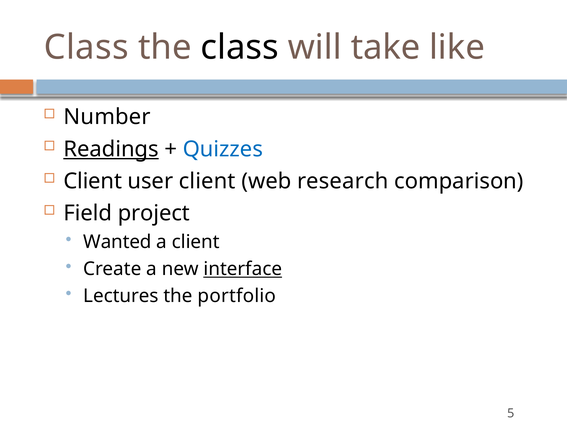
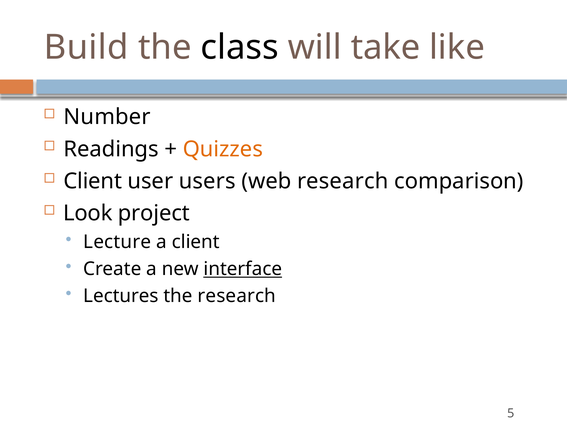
Class: Class -> Build (86, 47)
Readings underline: present -> none (111, 149)
Quizzes colour: blue -> orange (223, 149)
user client: client -> users (207, 181)
Field: Field -> Look (88, 213)
Wanted: Wanted -> Lecture (117, 241)
the portfolio: portfolio -> research (237, 295)
